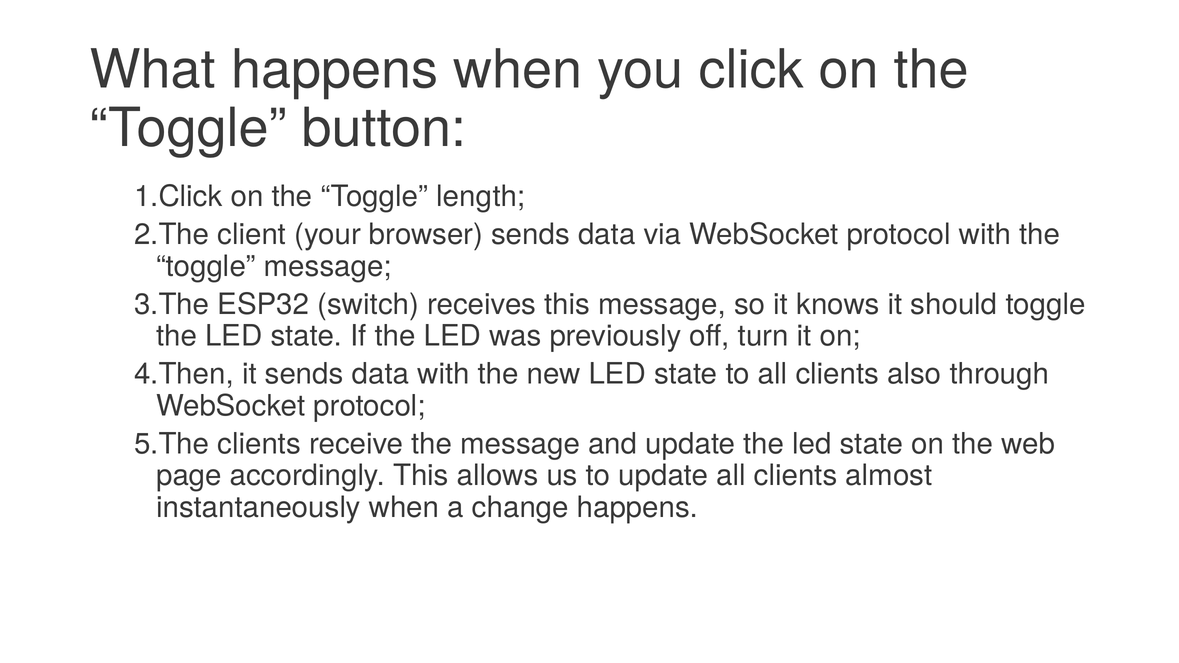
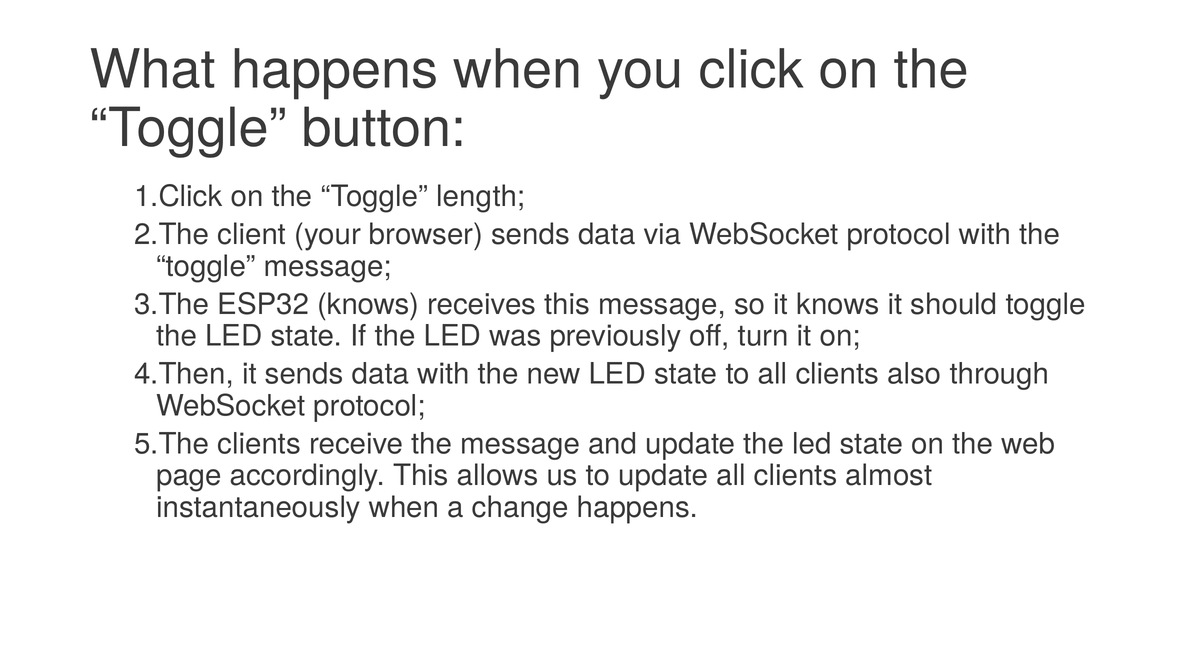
ESP32 switch: switch -> knows (368, 304)
